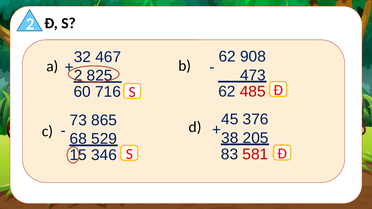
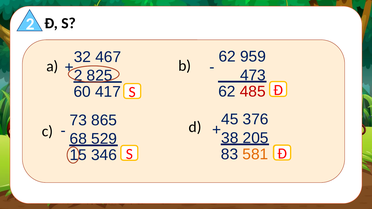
908: 908 -> 959 (253, 57)
716: 716 -> 417 (108, 92)
581 colour: red -> orange (255, 154)
